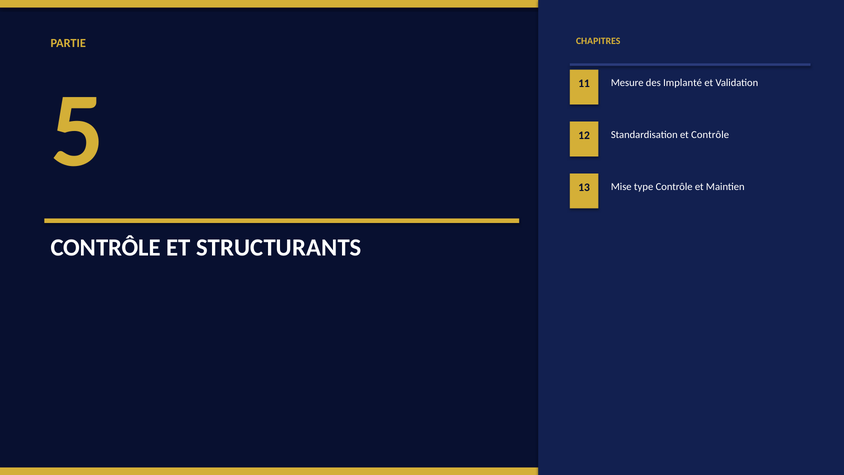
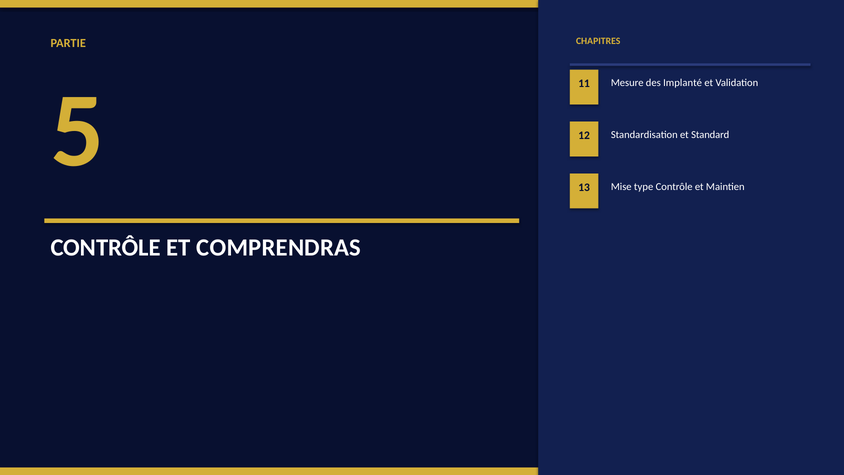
et Contrôle: Contrôle -> Standard (710, 135)
STRUCTURANTS: STRUCTURANTS -> COMPRENDRAS (279, 248)
